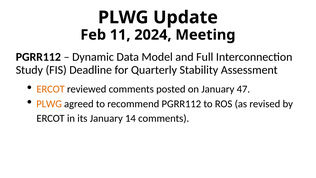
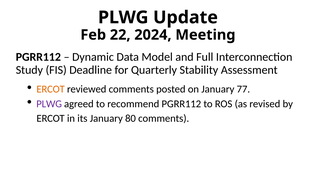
11: 11 -> 22 (120, 35)
47: 47 -> 77 (243, 89)
PLWG colour: orange -> purple (49, 104)
14: 14 -> 80 (130, 118)
